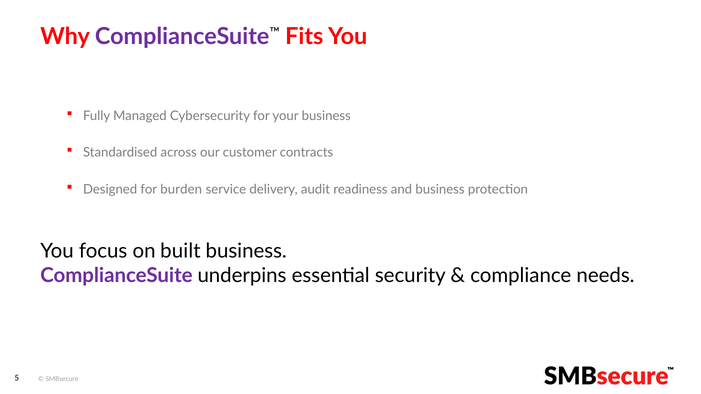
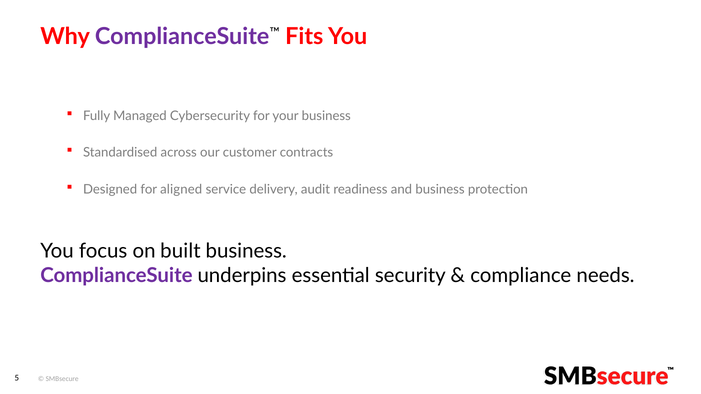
burden: burden -> aligned (181, 190)
